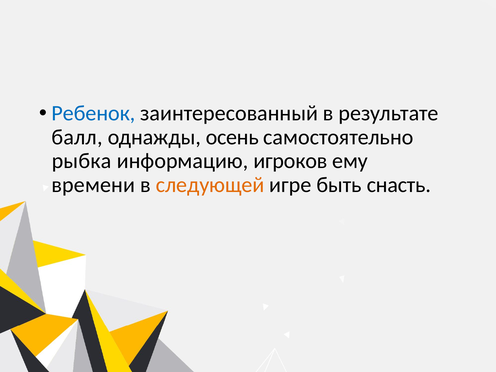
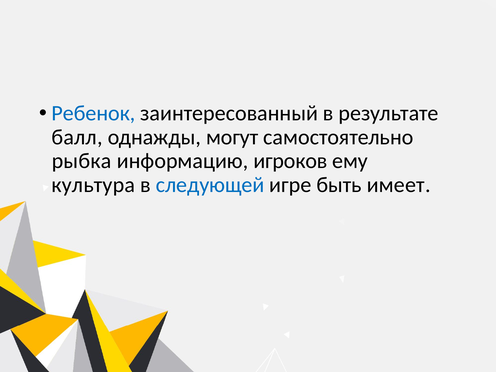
осень: осень -> могут (232, 137)
времени: времени -> культура (93, 185)
следующей colour: orange -> blue (210, 185)
снасть: снасть -> имеет (399, 185)
